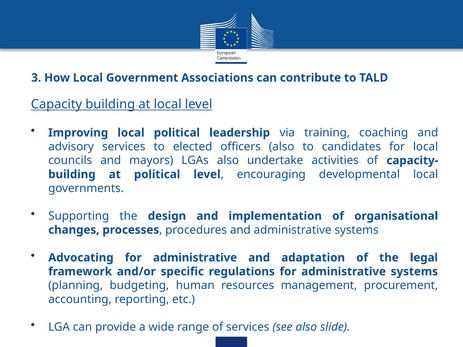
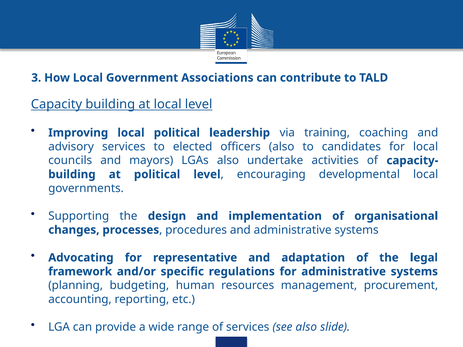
Advocating for administrative: administrative -> representative (195, 258)
